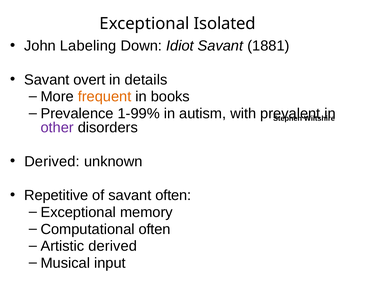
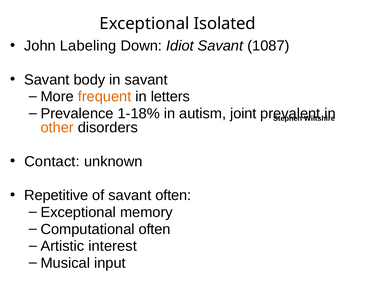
1881: 1881 -> 1087 (268, 46)
overt: overt -> body (89, 80)
in details: details -> savant (146, 80)
books: books -> letters (170, 97)
1-99%: 1-99% -> 1-18% (139, 114)
with: with -> joint (243, 114)
other colour: purple -> orange (57, 128)
Derived: Derived -> Contact (52, 161)
Artistic derived: derived -> interest (113, 246)
